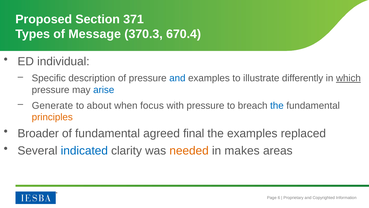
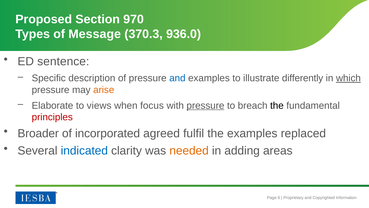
371: 371 -> 970 (134, 19)
670.4: 670.4 -> 936.0 (184, 34)
individual: individual -> sentence (63, 61)
arise colour: blue -> orange (104, 90)
Generate: Generate -> Elaborate (53, 105)
about: about -> views (99, 105)
pressure underline: none -> present (205, 105)
the colour: blue -> black (277, 105)
principles colour: orange -> red (52, 117)
of fundamental: fundamental -> incorporated (108, 133)
final: final -> fulfil (194, 133)
makes: makes -> adding (242, 150)
